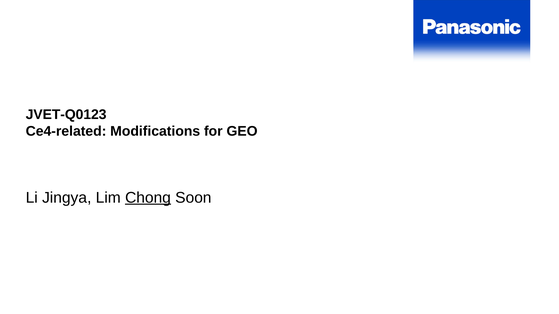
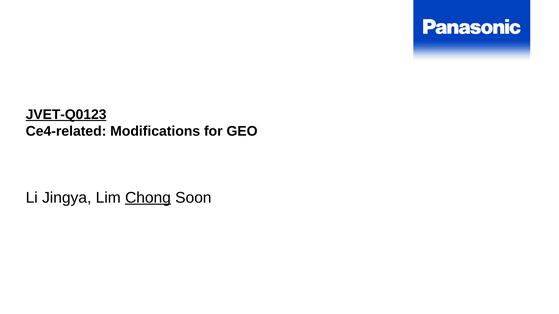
JVET-Q0123 underline: none -> present (66, 115)
